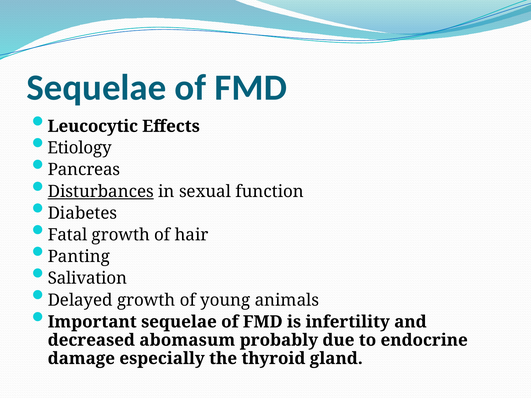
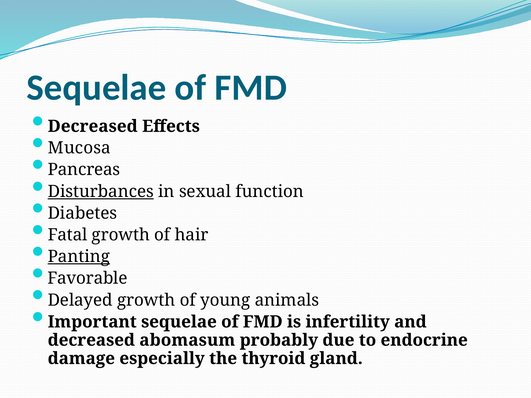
Leucocytic: Leucocytic -> Decreased (93, 126)
Etiology: Etiology -> Mucosa (79, 148)
Panting underline: none -> present (79, 257)
Salivation: Salivation -> Favorable (87, 279)
